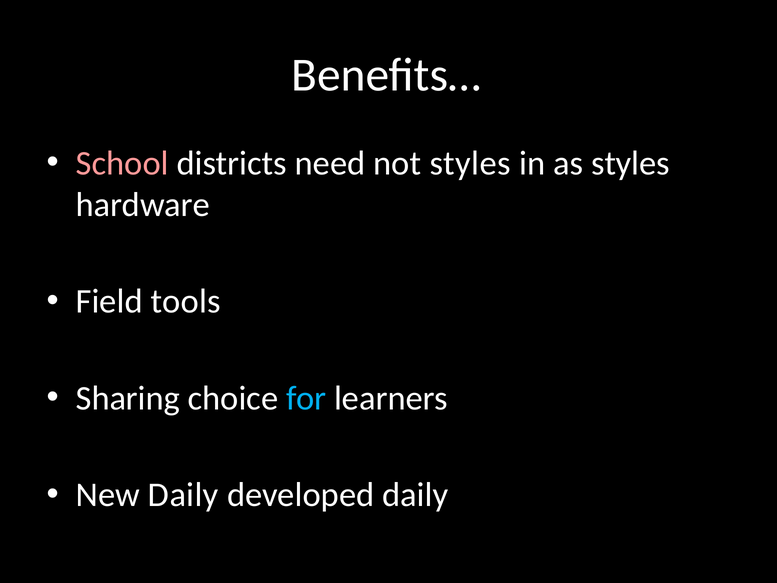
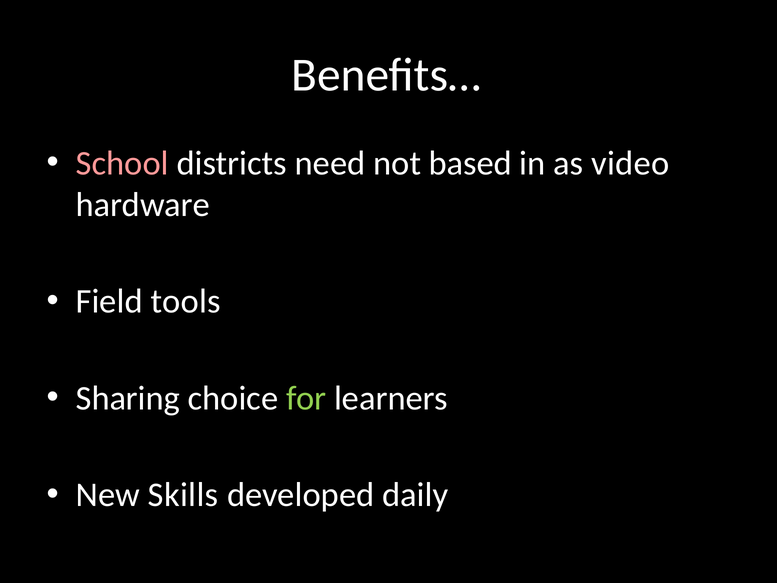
not styles: styles -> based (470, 163)
as styles: styles -> video (630, 163)
for colour: light blue -> light green (306, 398)
New Daily: Daily -> Skills (183, 495)
